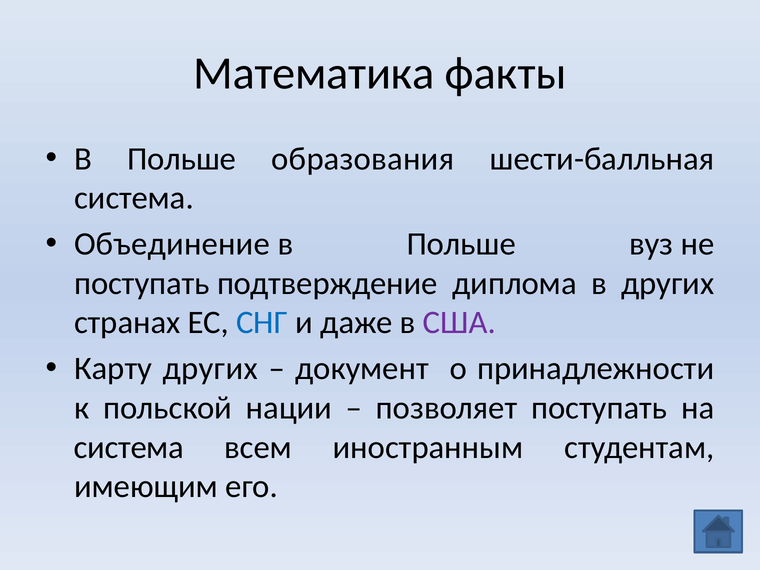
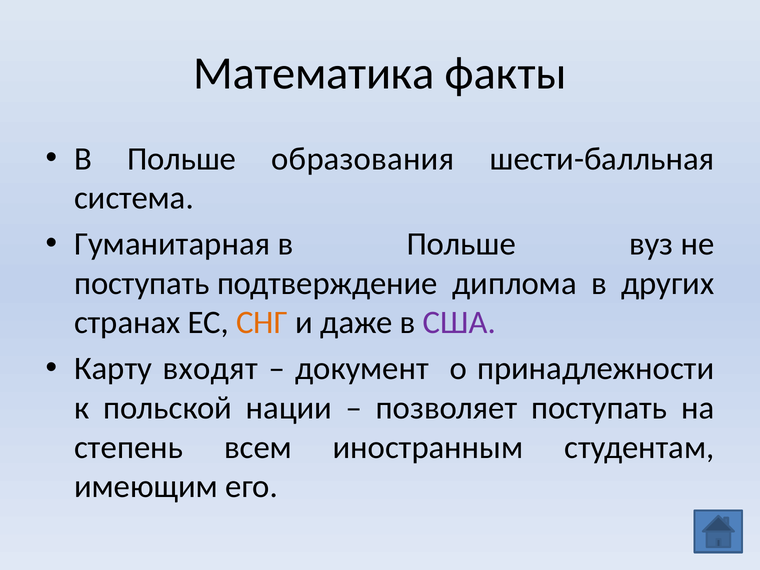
Объединение: Объединение -> Гуманитарная (172, 244)
СНГ colour: blue -> orange (262, 323)
Карту других: других -> входят (210, 369)
система: система -> степень (129, 447)
